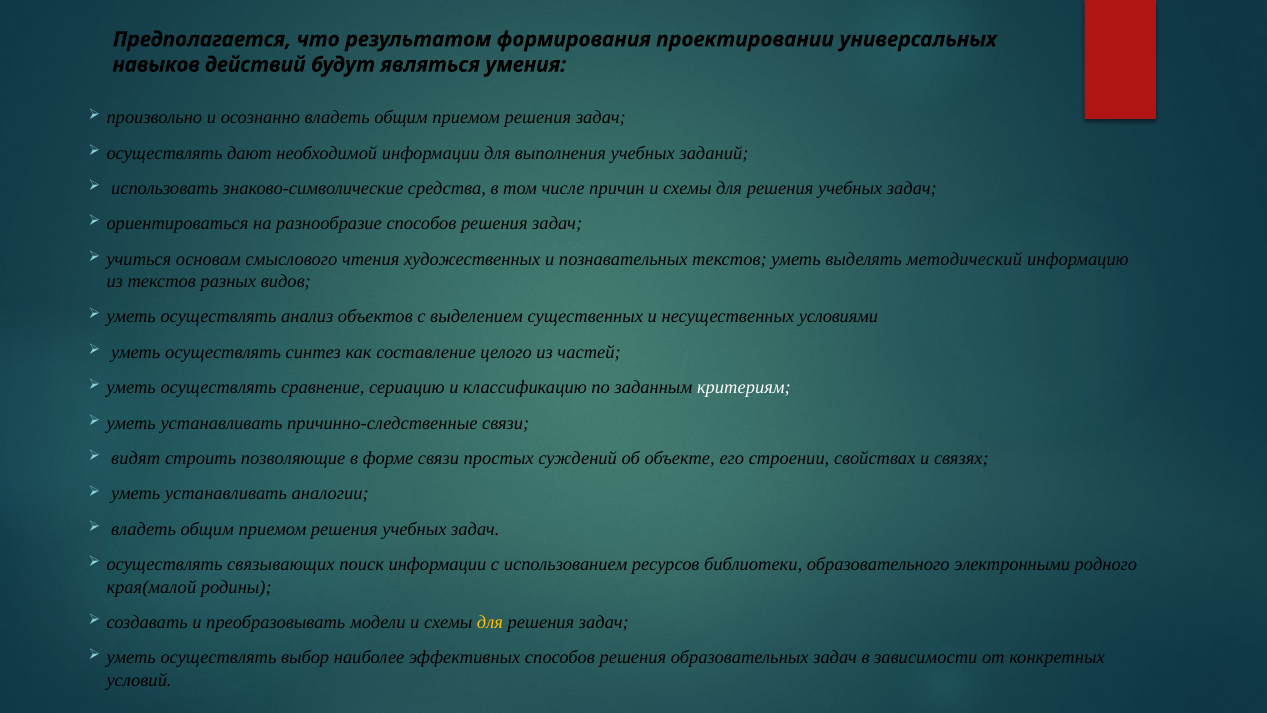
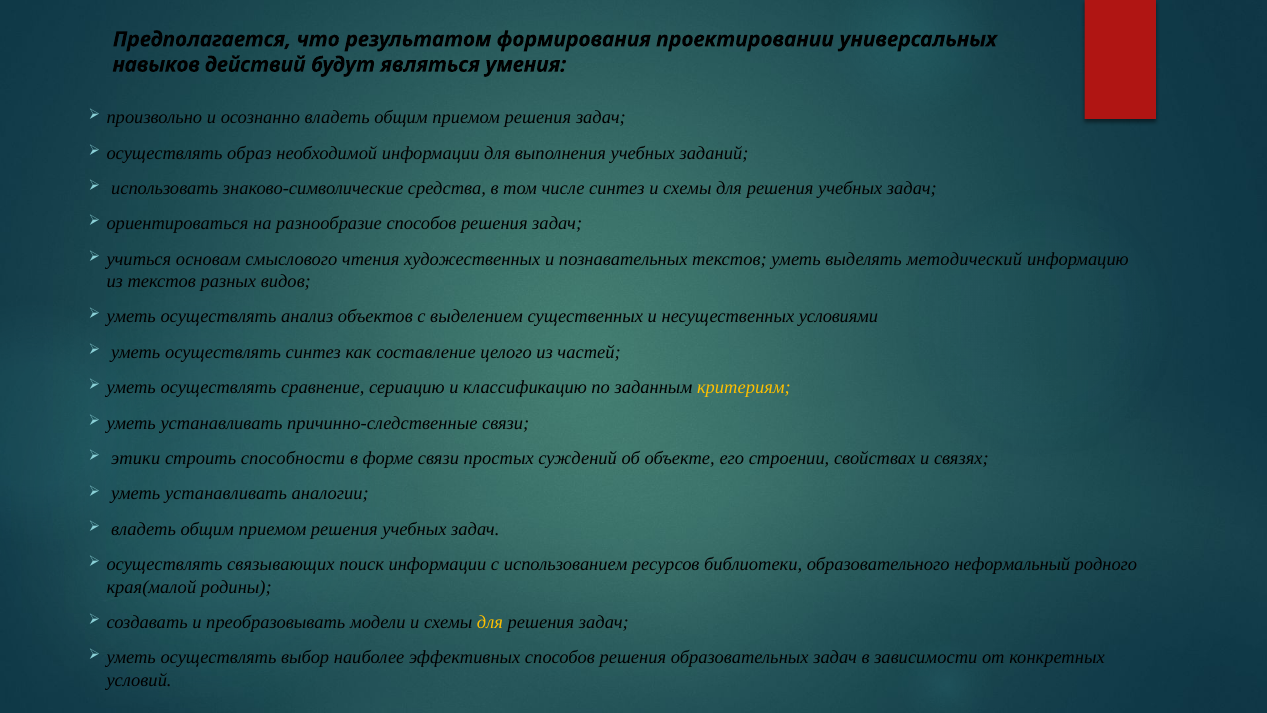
дают: дают -> образ (249, 153)
числе причин: причин -> синтез (617, 188)
критериям colour: white -> yellow (744, 388)
видят: видят -> этики (136, 458)
позволяющие: позволяющие -> способности (293, 458)
электронными: электронными -> неформальный (1012, 564)
